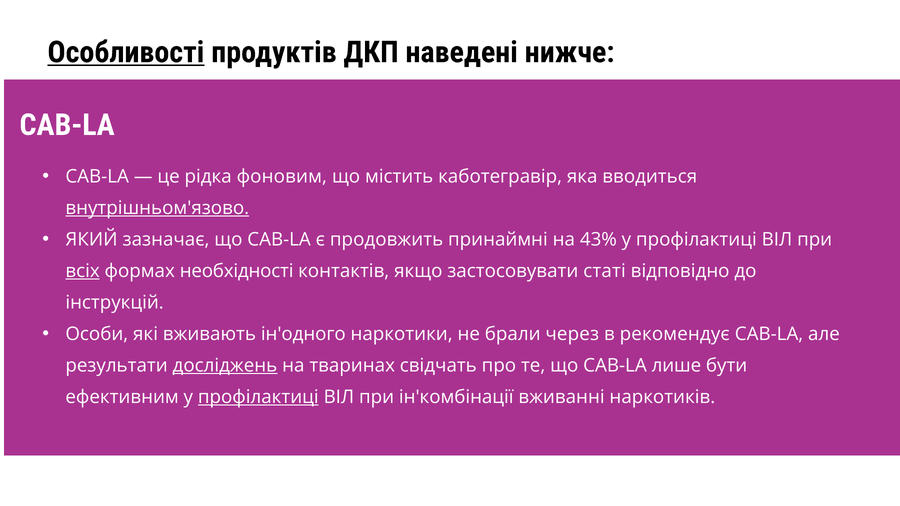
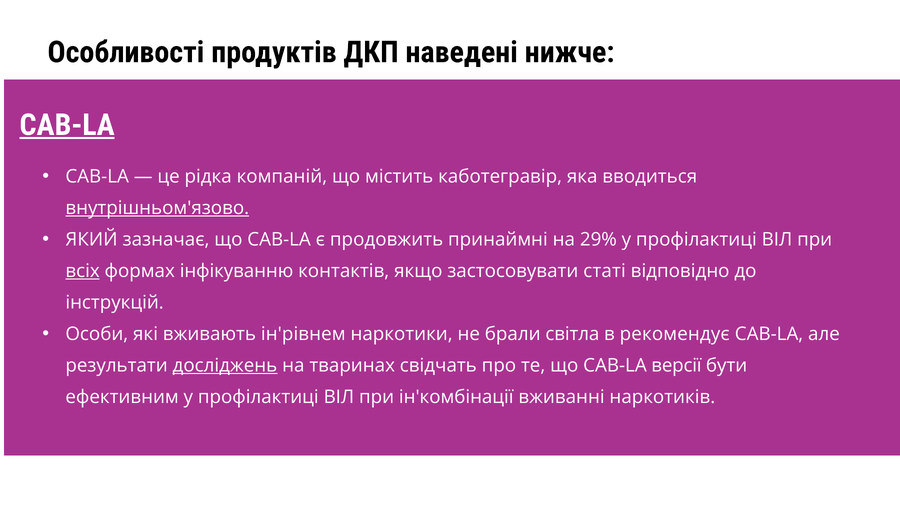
Особливості underline: present -> none (126, 52)
CAB-LA underline: none -> present (67, 125)
фоновим: фоновим -> компаній (282, 177)
43%: 43% -> 29% (598, 240)
необхідності: необхідності -> інфікуванню (237, 271)
ін'одного: ін'одного -> ін'рівнем (303, 334)
через: через -> світла (572, 334)
лише: лише -> версії (676, 366)
профілактиці underline: present -> none (258, 397)
